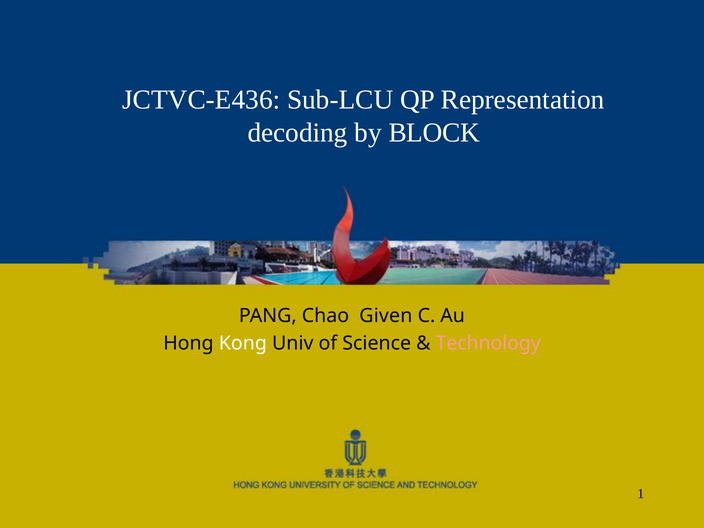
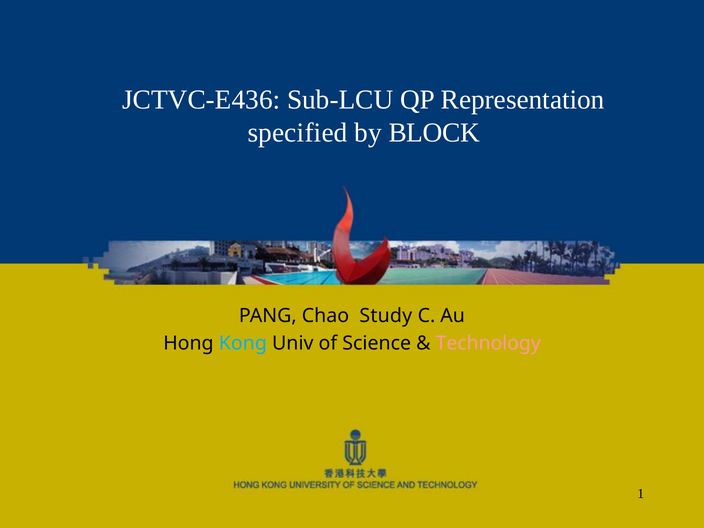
decoding: decoding -> specified (298, 133)
Given: Given -> Study (386, 316)
Kong colour: white -> light blue (243, 343)
